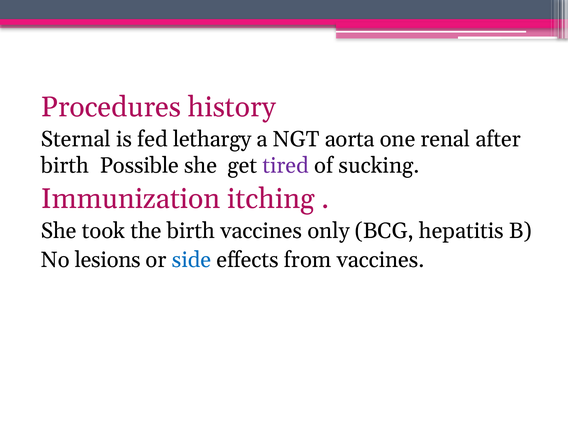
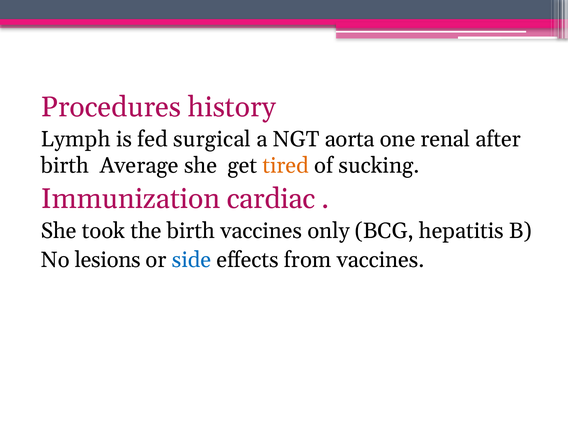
Sternal: Sternal -> Lymph (76, 139)
lethargy: lethargy -> surgical (212, 139)
Possible: Possible -> Average (139, 166)
tired colour: purple -> orange (286, 166)
itching: itching -> cardiac (271, 199)
